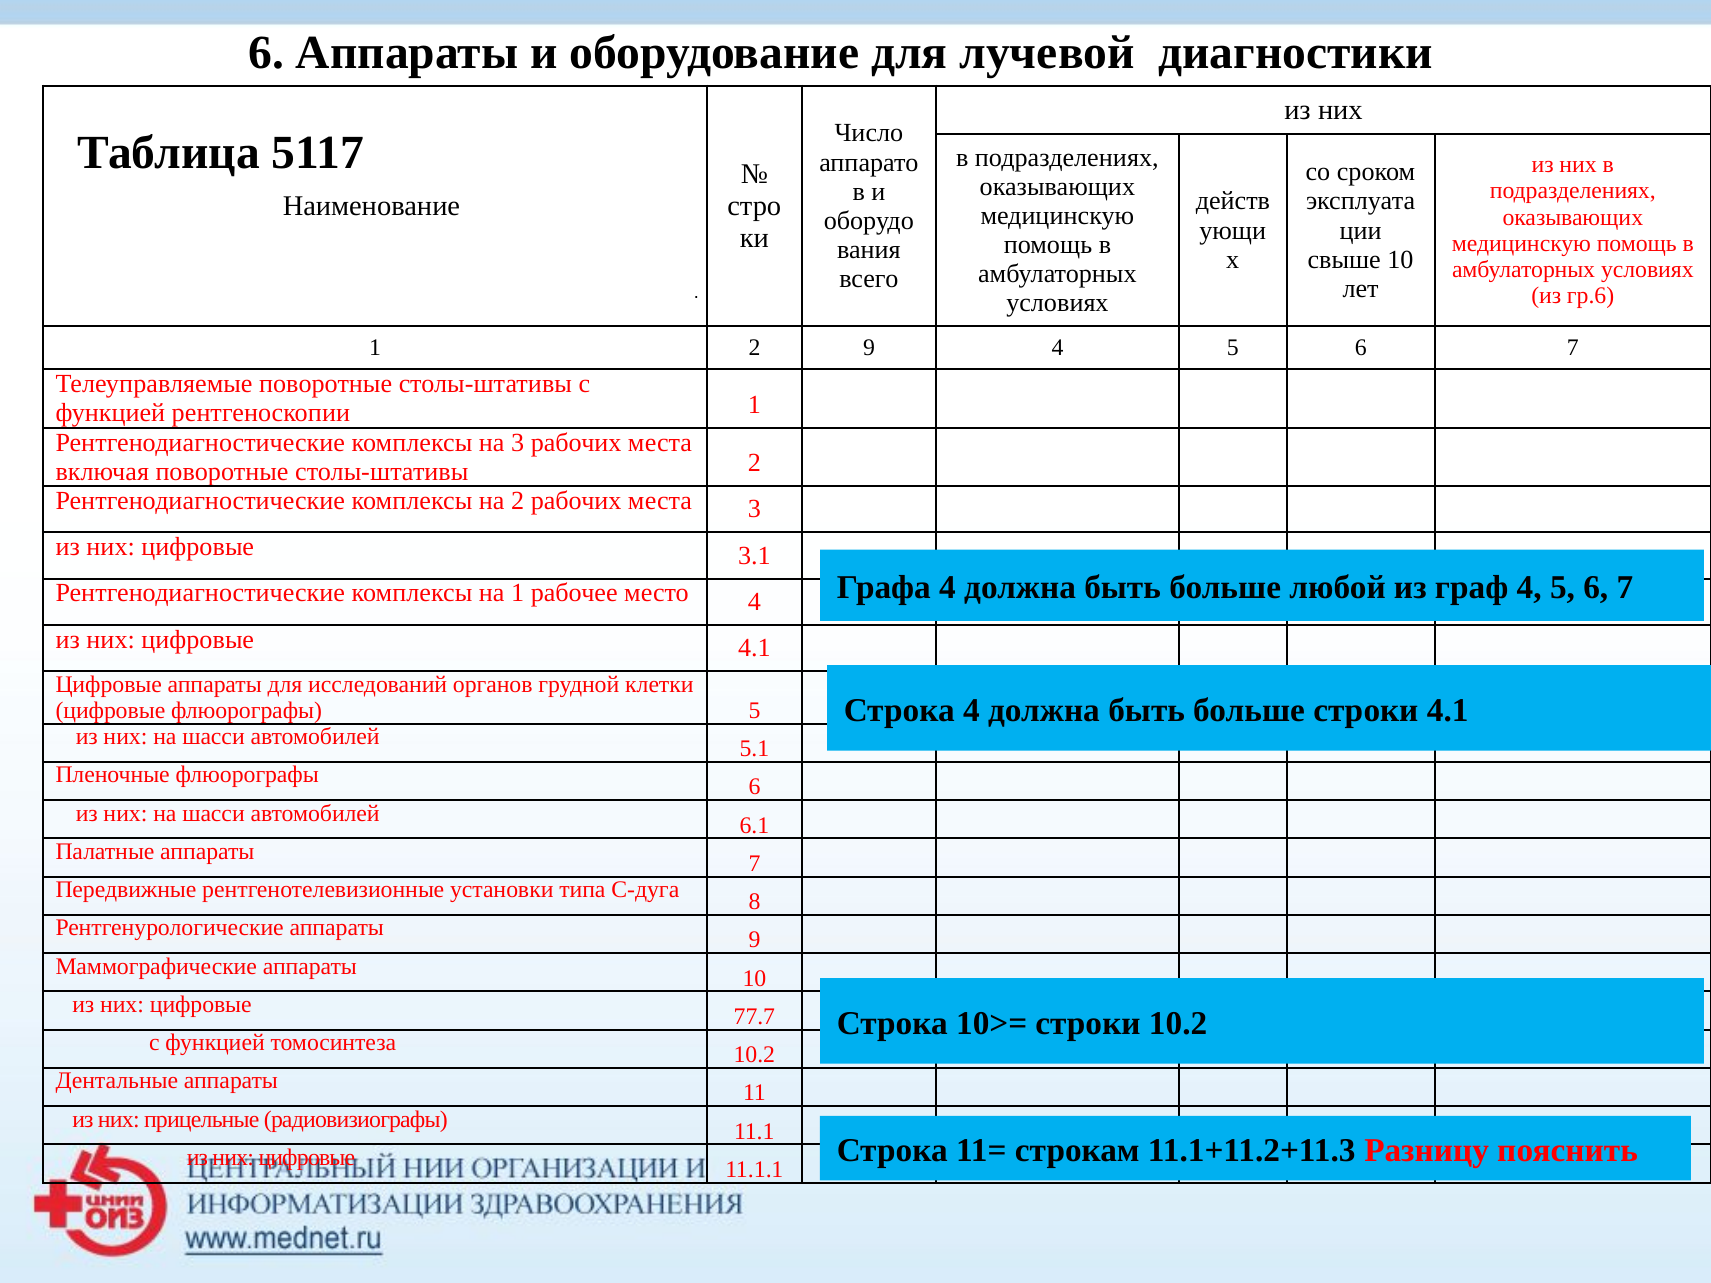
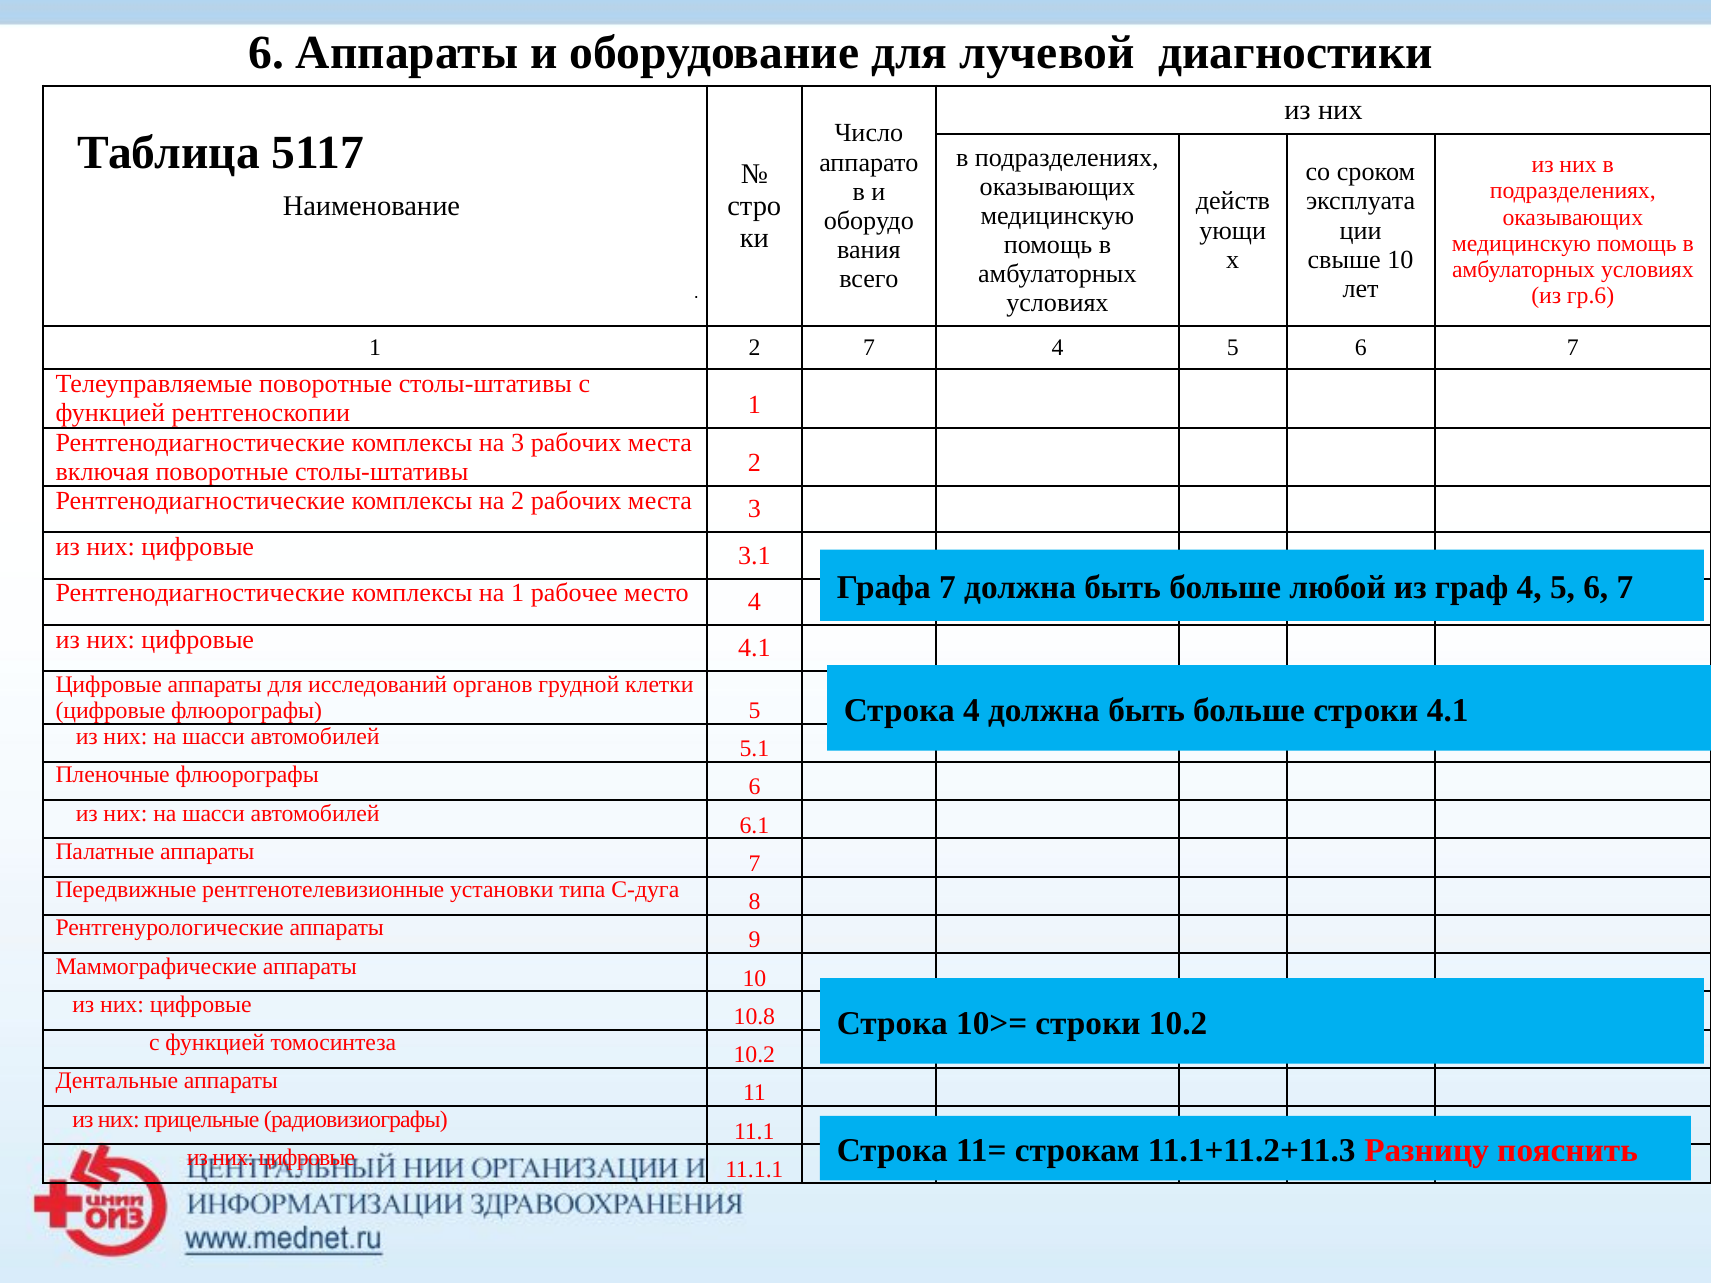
2 9: 9 -> 7 (869, 348)
Графа 4: 4 -> 7 (948, 588)
77.7: 77.7 -> 10.8 (754, 1017)
